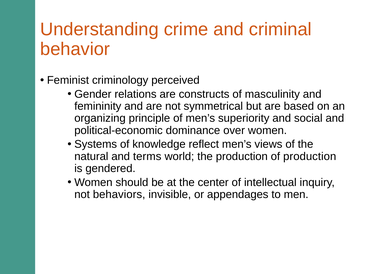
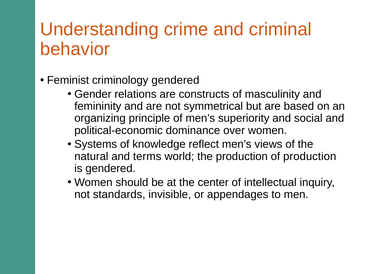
criminology perceived: perceived -> gendered (175, 80)
behaviors: behaviors -> standards (119, 194)
